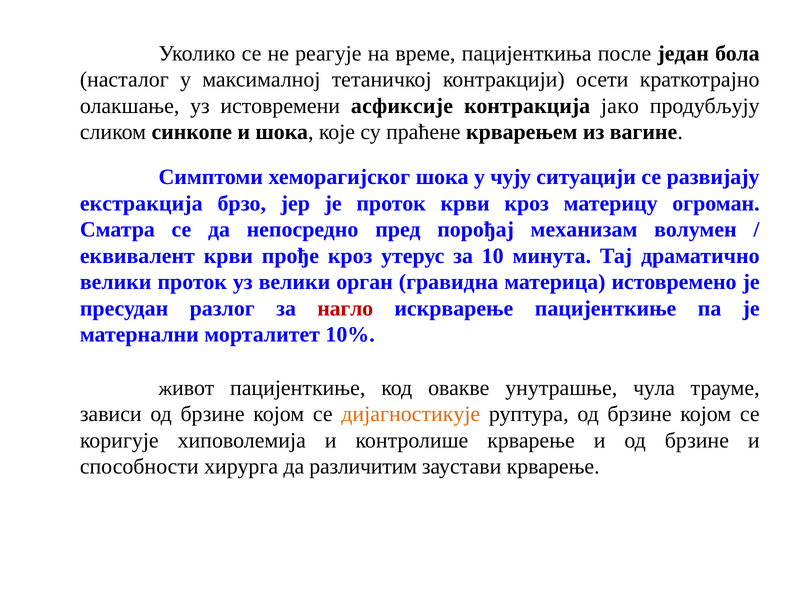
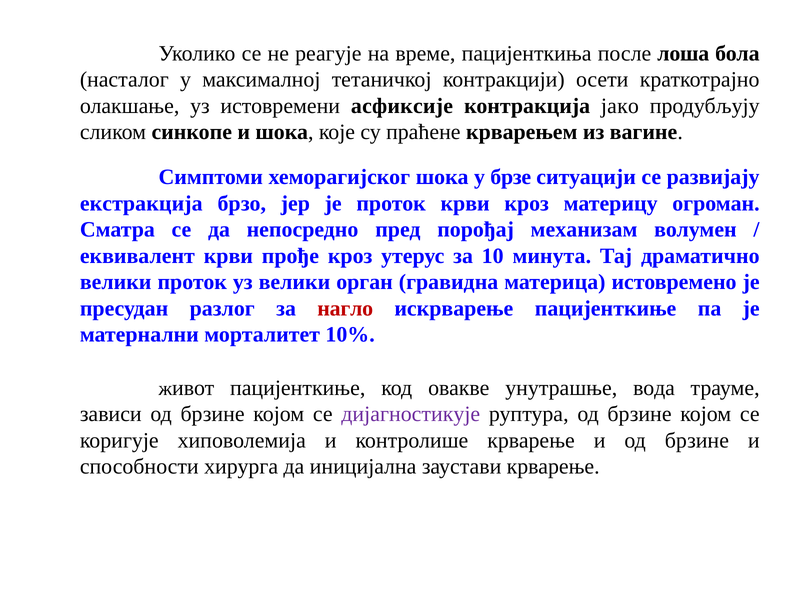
један: један -> лоша (683, 53)
чују: чују -> брзе (511, 177)
чула: чула -> вода (654, 388)
дијагностикује colour: orange -> purple (411, 414)
различитим: различитим -> иницијална (363, 467)
